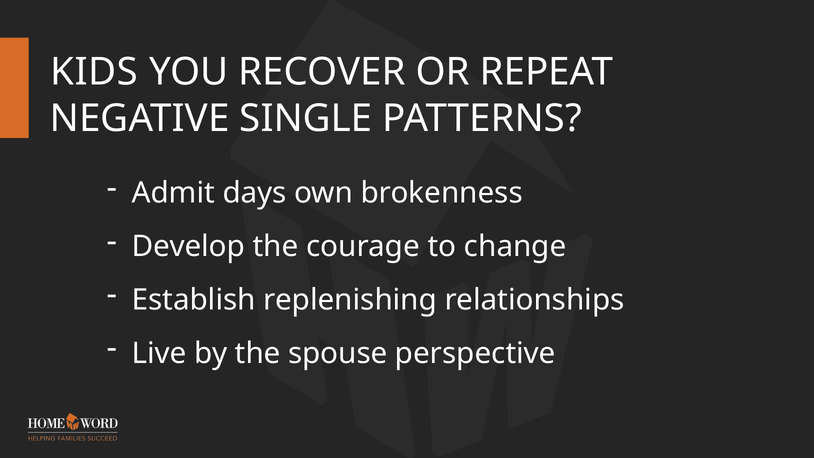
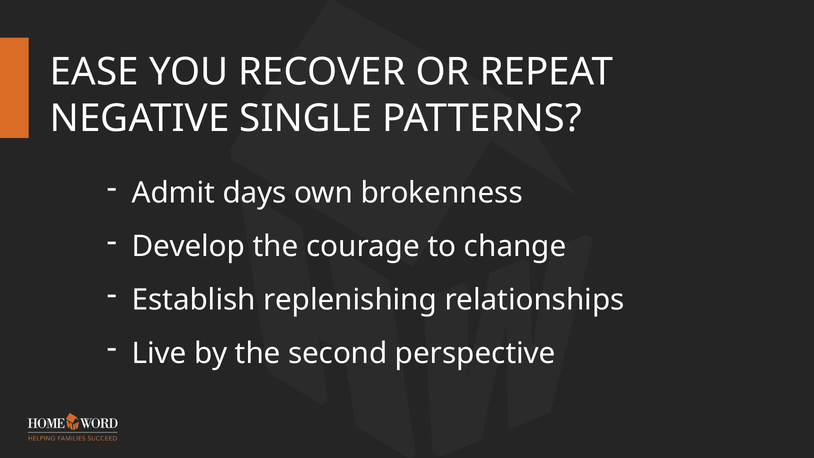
KIDS: KIDS -> EASE (94, 72)
spouse: spouse -> second (338, 353)
